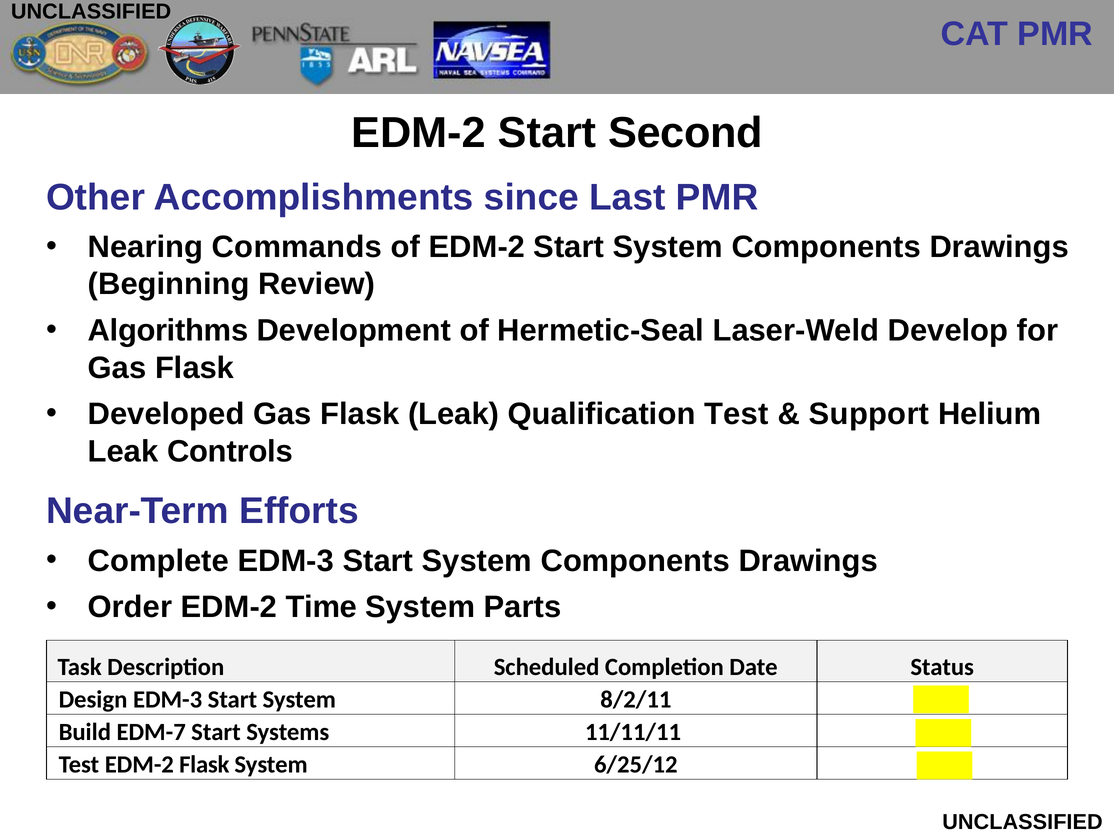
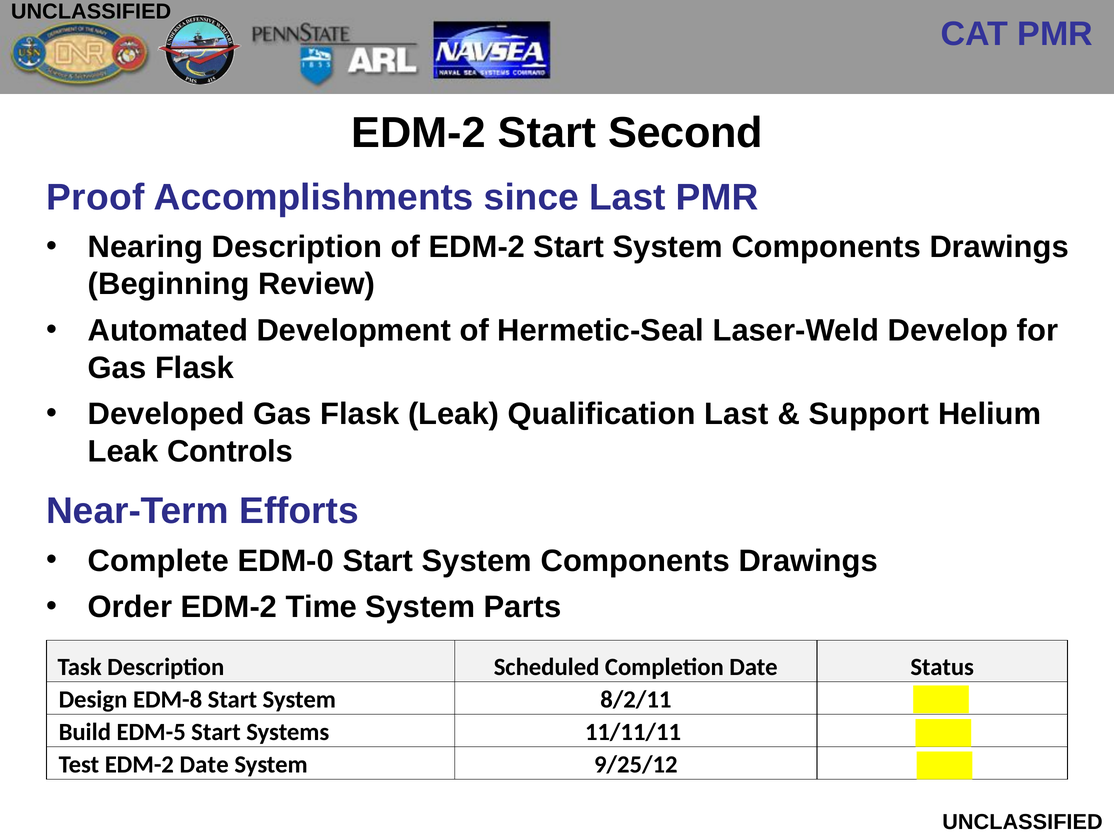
Other: Other -> Proof (95, 198)
Nearing Commands: Commands -> Description (297, 247)
Algorithms: Algorithms -> Automated (168, 331)
Qualification Test: Test -> Last (737, 414)
Complete EDM-3: EDM-3 -> EDM-0 (286, 561)
Design EDM-3: EDM-3 -> EDM-8 (168, 700)
EDM-7: EDM-7 -> EDM-5 (151, 732)
EDM-2 Flask: Flask -> Date (204, 765)
6/25/12: 6/25/12 -> 9/25/12 (636, 765)
